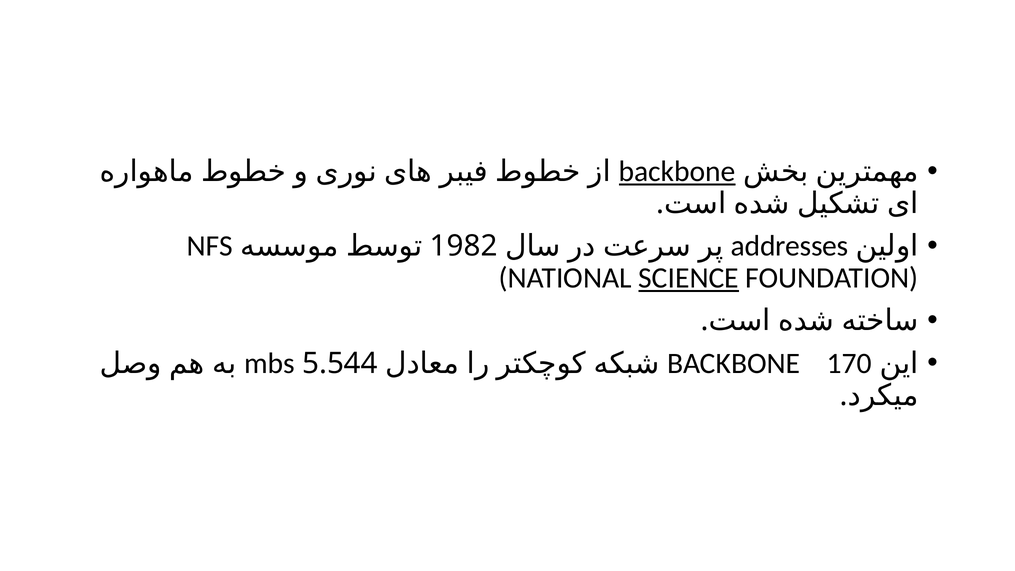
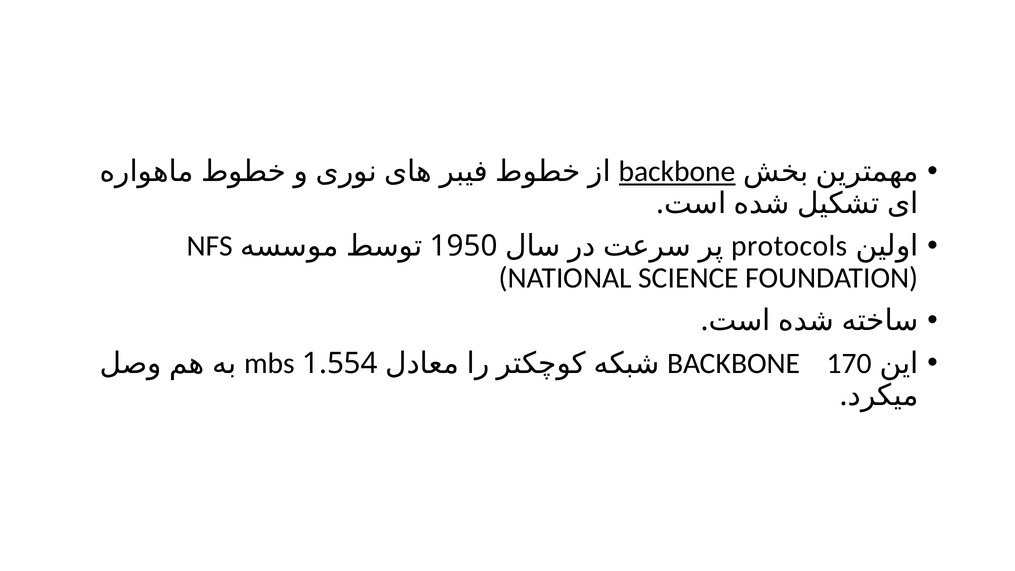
addresses: addresses -> protocols (789, 246)
1982: 1982 -> 1950 (464, 246)
SCIENCE underline: present -> none (689, 278)
5.544: 5.544 -> 1.554 (340, 363)
